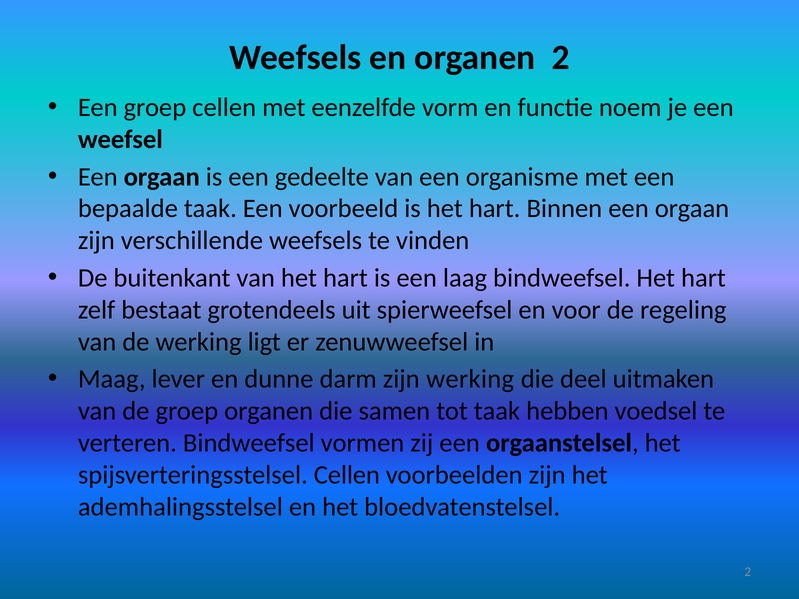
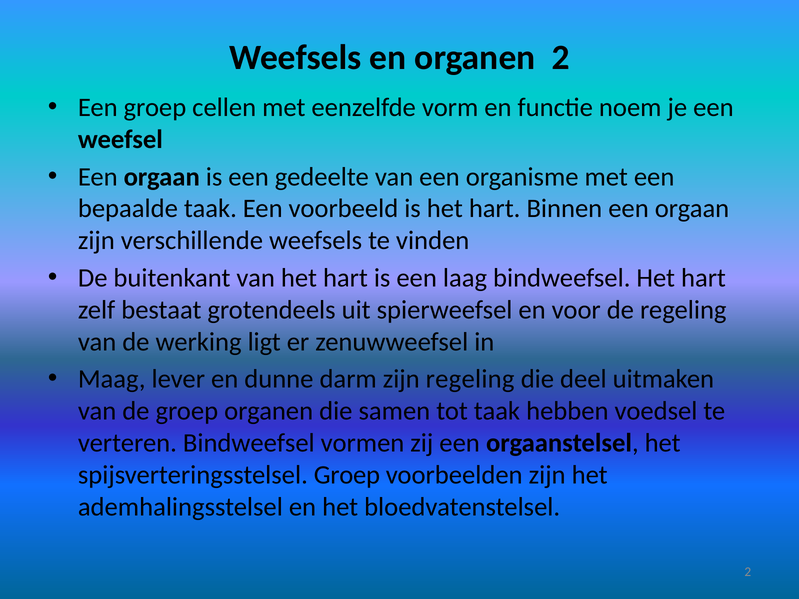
zijn werking: werking -> regeling (470, 379)
spijsverteringsstelsel Cellen: Cellen -> Groep (347, 475)
